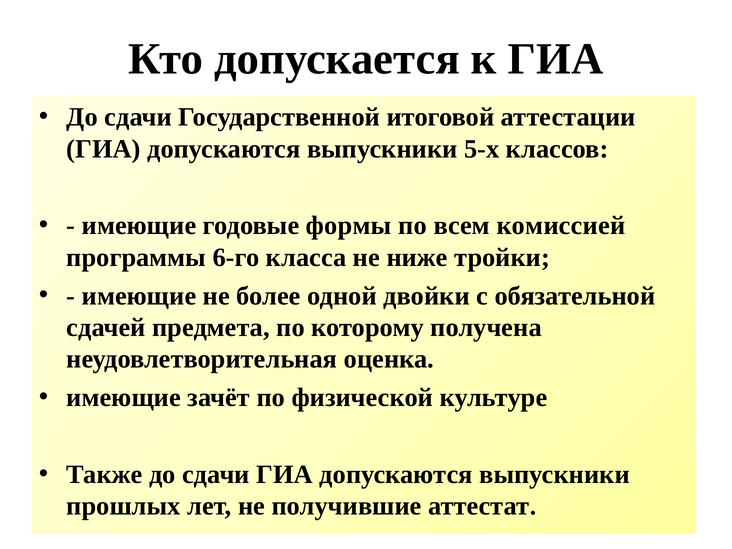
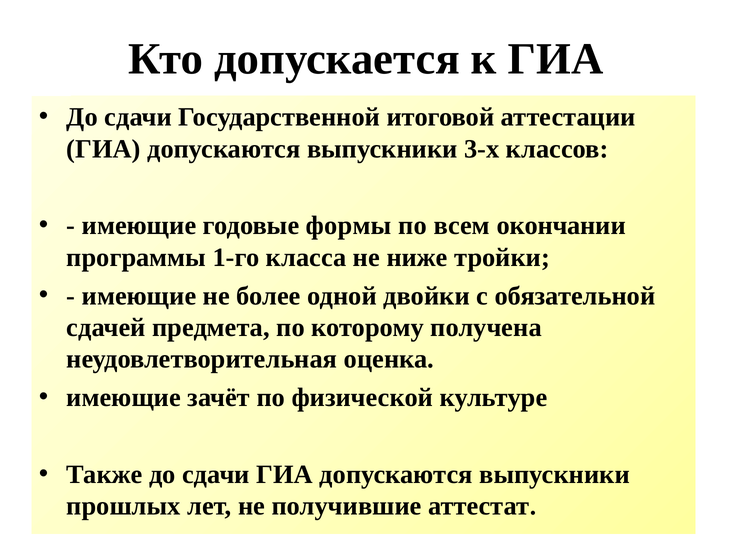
5-х: 5-х -> 3-х (482, 149)
комиссией: комиссией -> окончании (561, 226)
6-го: 6-го -> 1-го (236, 257)
